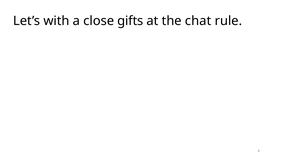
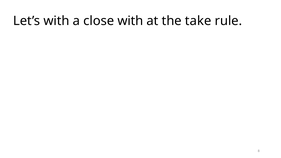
close gifts: gifts -> with (130, 21)
chat: chat -> take (198, 21)
